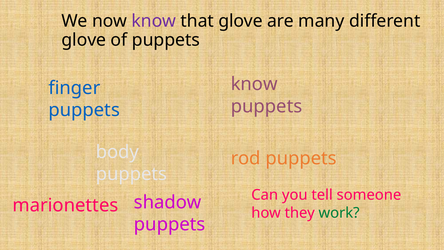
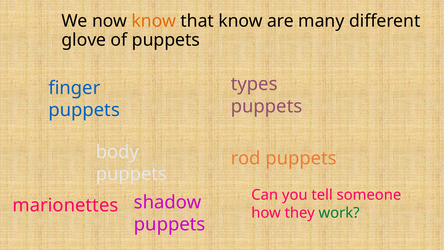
know colour: purple -> orange (154, 21)
that glove: glove -> know (241, 21)
know: know -> types (254, 84)
